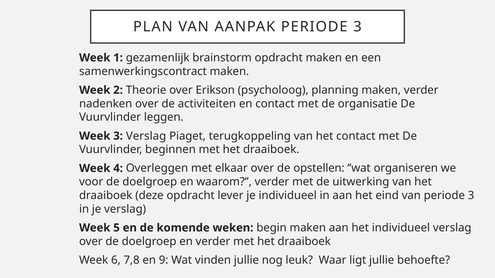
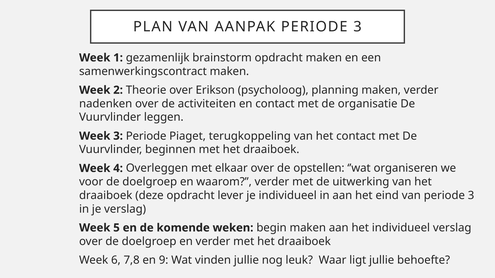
3 Verslag: Verslag -> Periode (146, 136)
